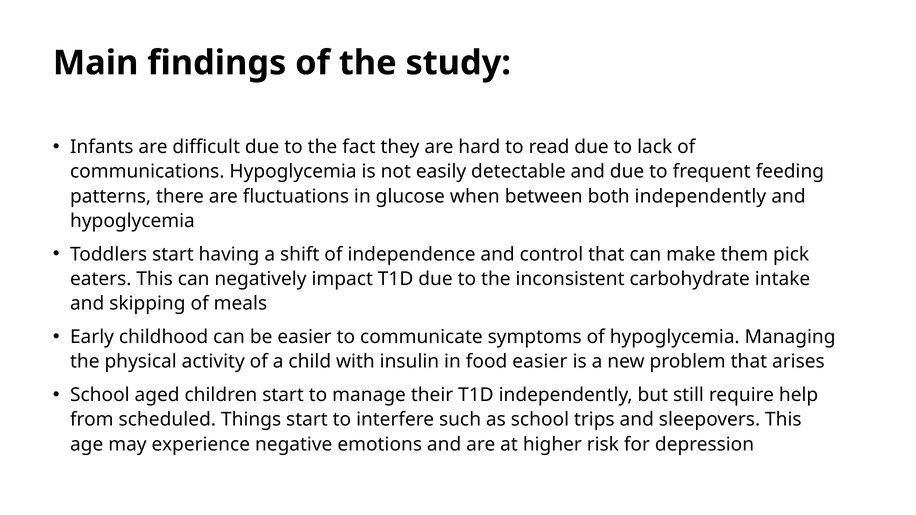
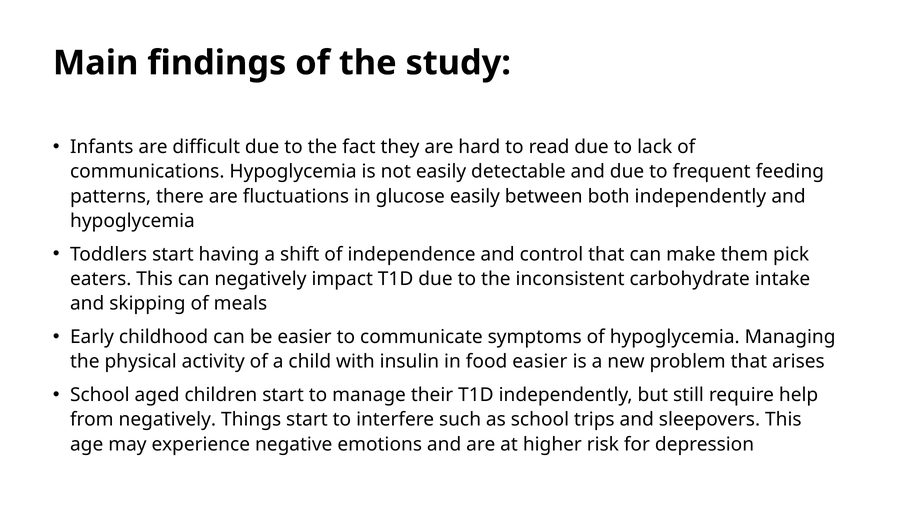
glucose when: when -> easily (475, 196)
from scheduled: scheduled -> negatively (167, 420)
